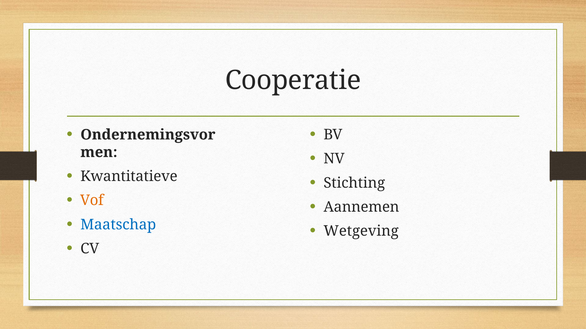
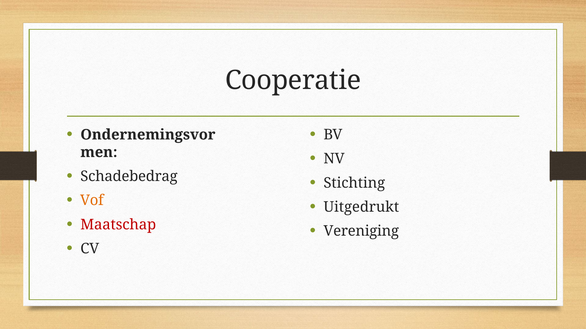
Kwantitatieve: Kwantitatieve -> Schadebedrag (129, 177)
Aannemen: Aannemen -> Uitgedrukt (361, 207)
Maatschap colour: blue -> red (118, 225)
Wetgeving: Wetgeving -> Vereniging (361, 232)
